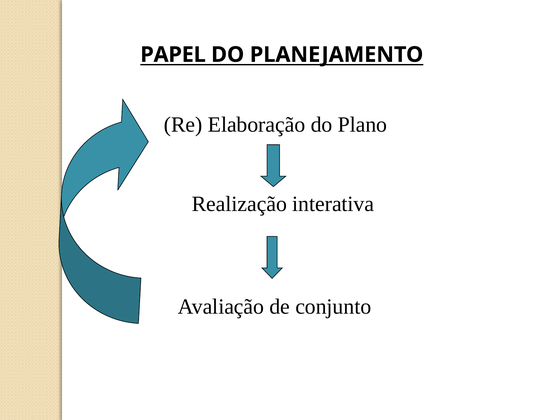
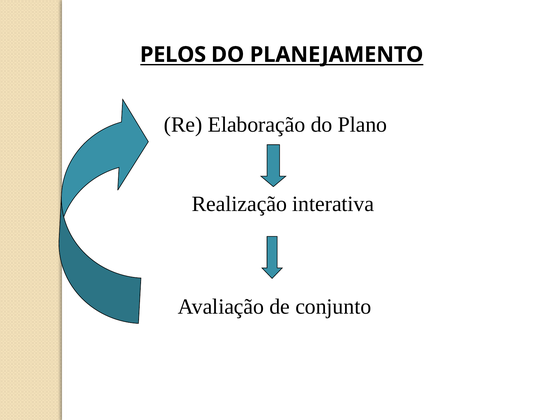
PAPEL: PAPEL -> PELOS (173, 55)
